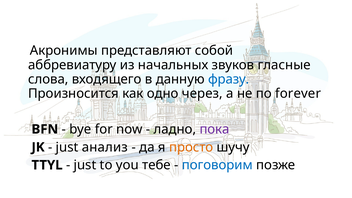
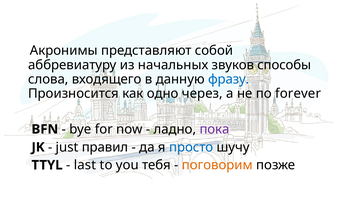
гласные: гласные -> способы (284, 65)
анализ: анализ -> правил (105, 147)
просто colour: orange -> blue (191, 147)
just: just -> last (85, 165)
тебе: тебе -> тебя (157, 165)
поговорим colour: blue -> orange (217, 165)
